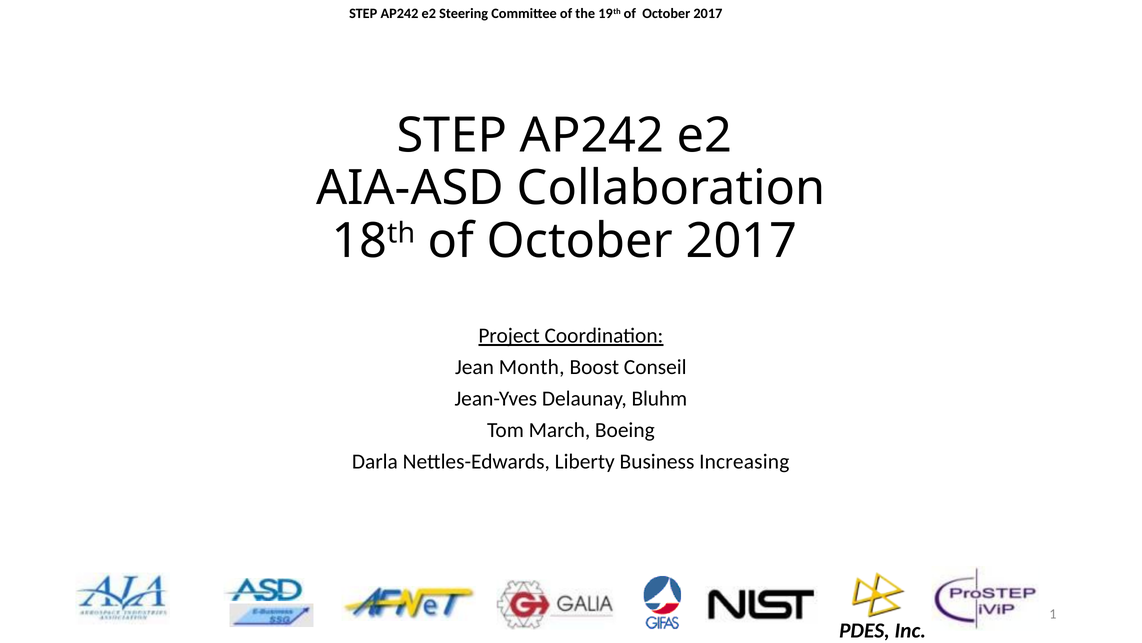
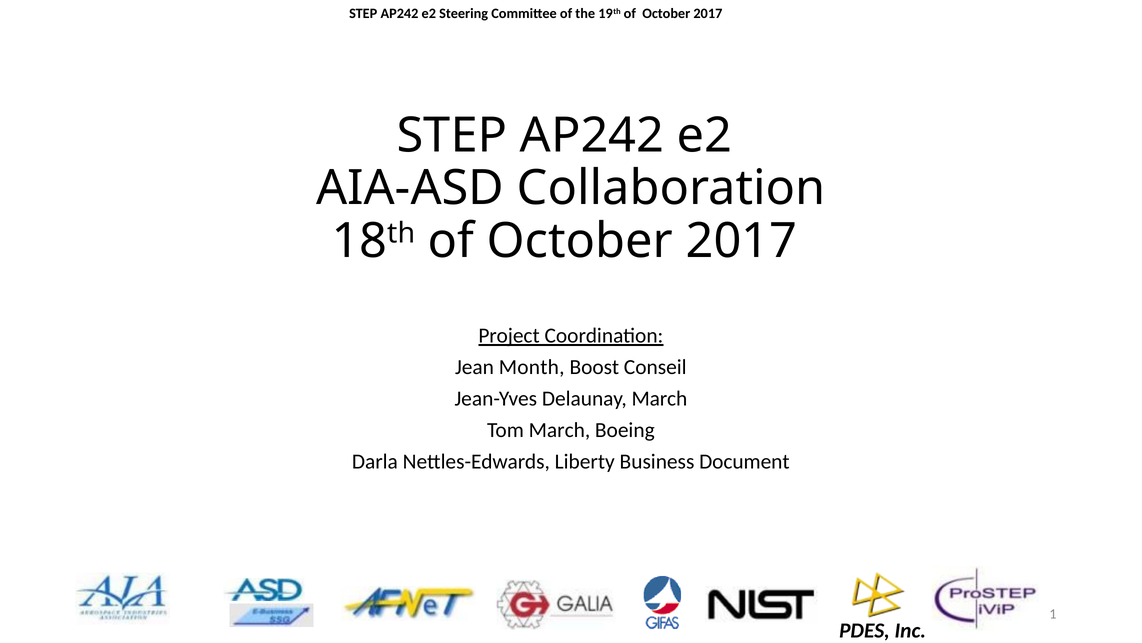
Delaunay Bluhm: Bluhm -> March (659, 398)
Increasing: Increasing -> Document (744, 461)
